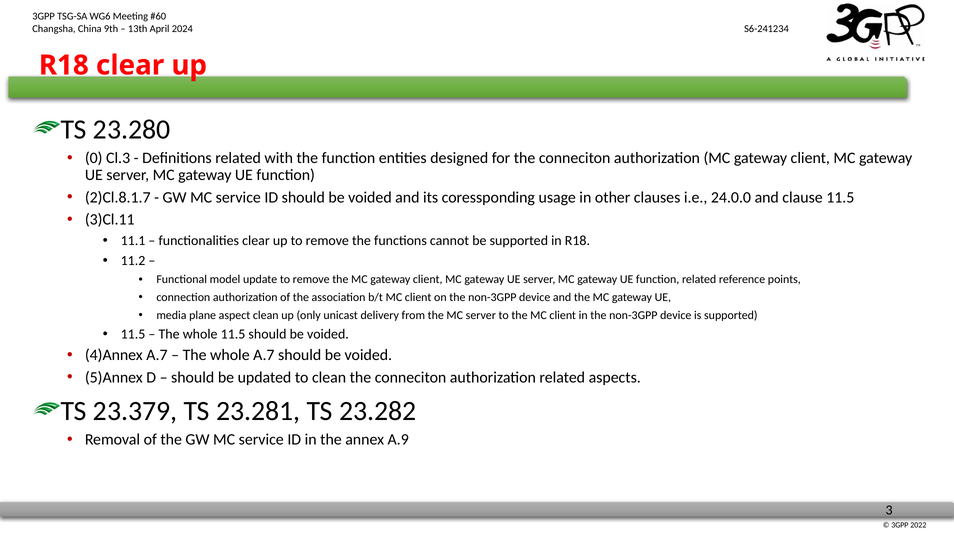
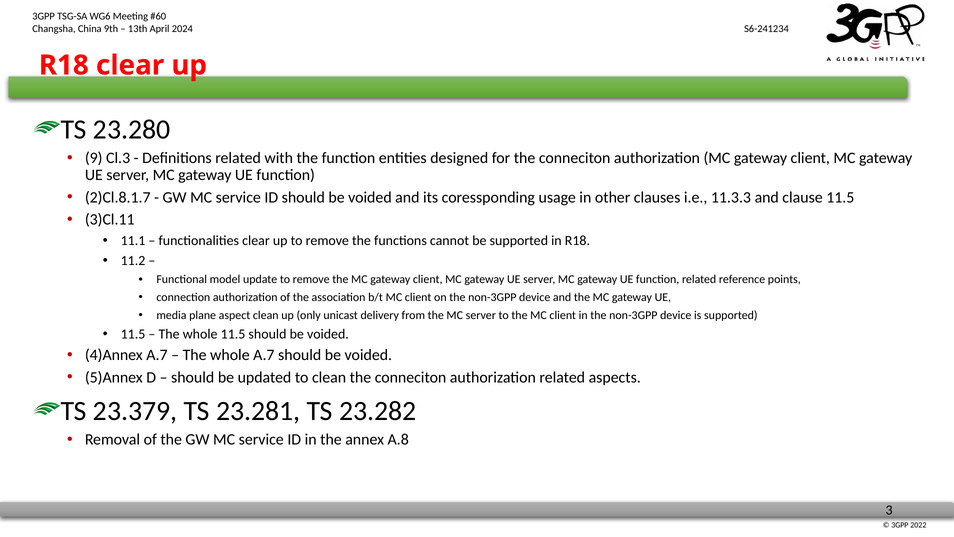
0: 0 -> 9 (94, 158)
24.0.0: 24.0.0 -> 11.3.3 (731, 197)
A.9: A.9 -> A.8 (398, 439)
